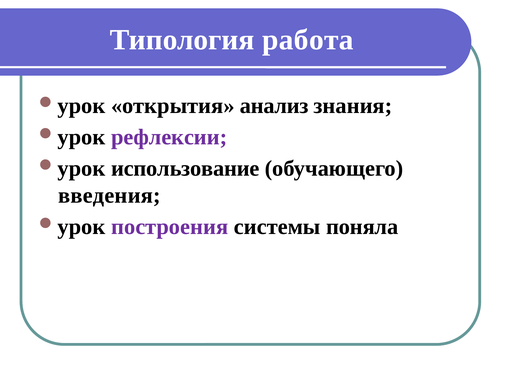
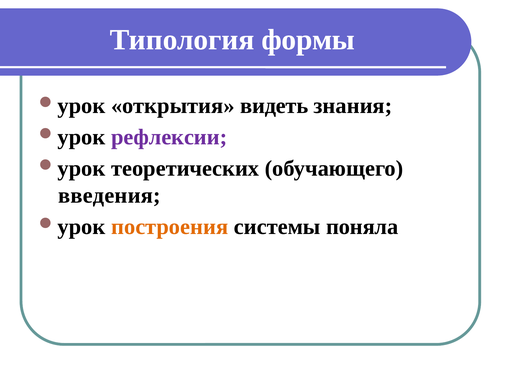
работа: работа -> формы (308, 40)
анализ: анализ -> видеть (274, 106)
использование: использование -> теоретических (185, 169)
построения colour: purple -> orange (170, 227)
